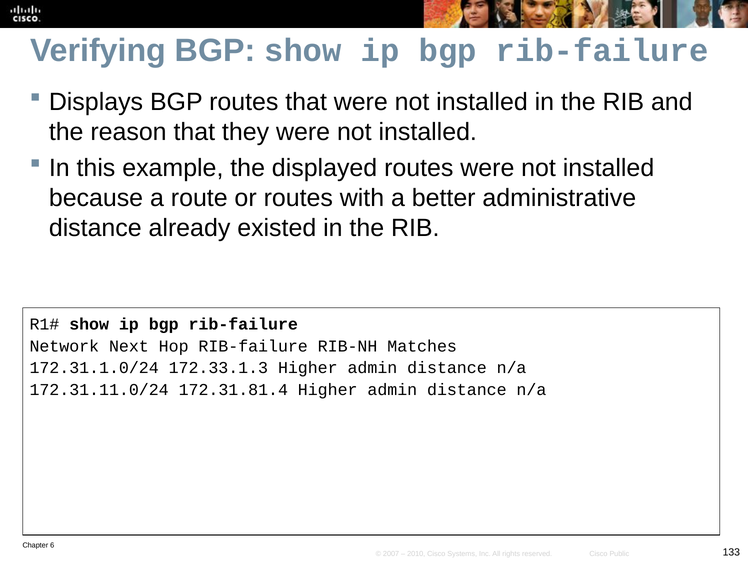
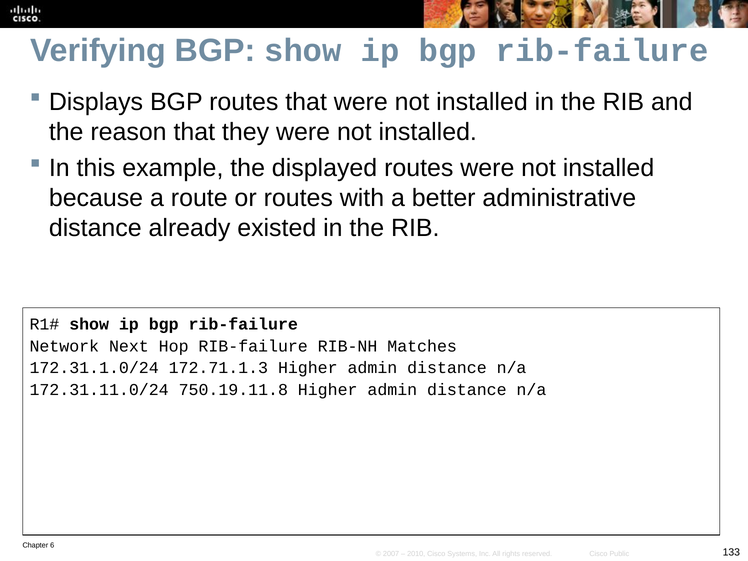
172.33.1.3: 172.33.1.3 -> 172.71.1.3 (218, 368)
172.31.81.4: 172.31.81.4 -> 750.19.11.8 (233, 390)
